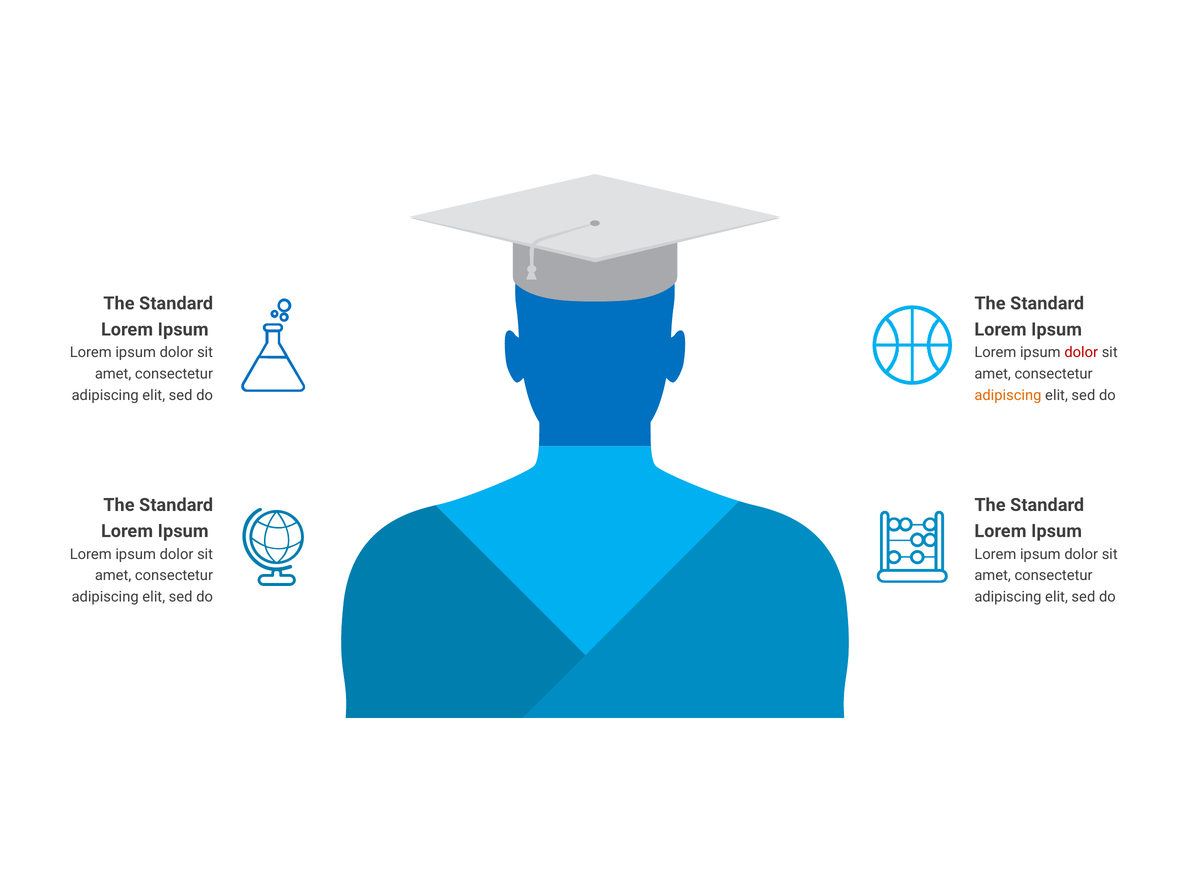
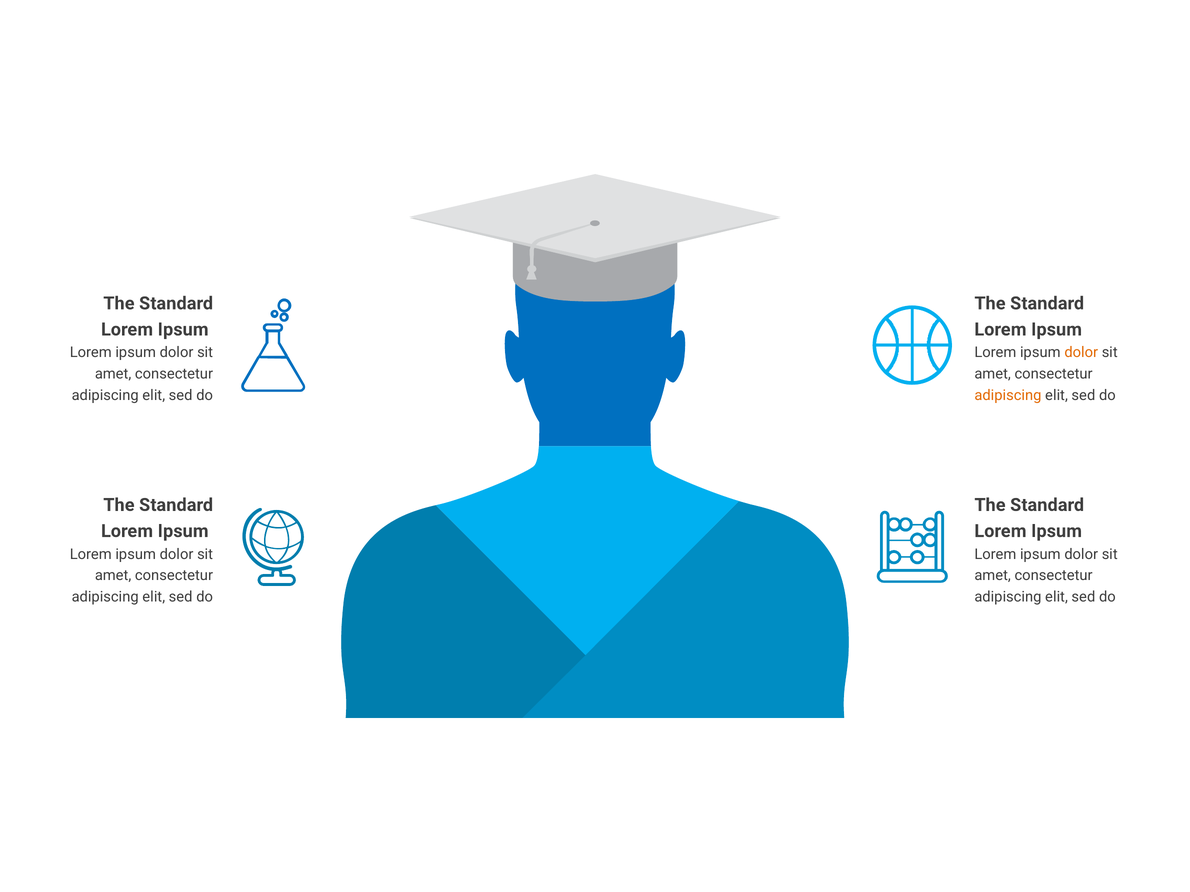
dolor colour: red -> orange (1081, 353)
